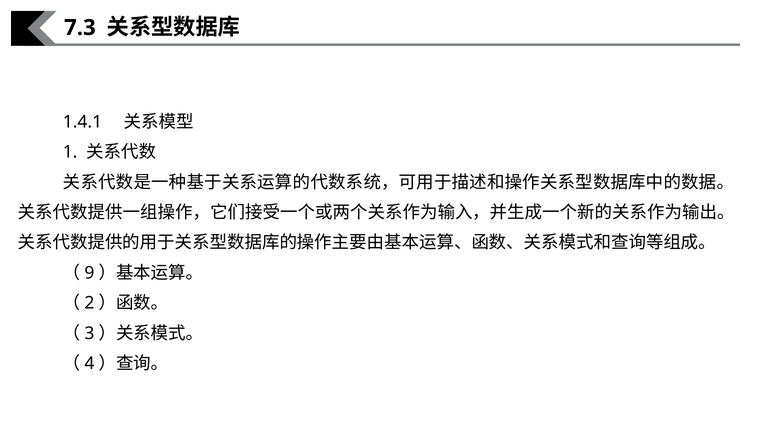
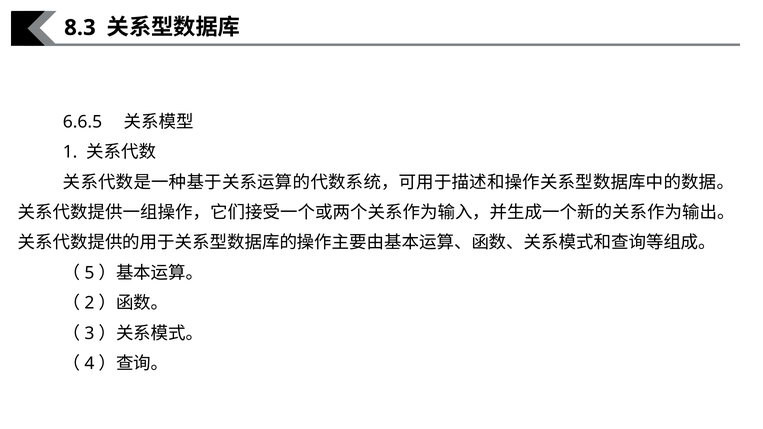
7.3: 7.3 -> 8.3 (80, 28)
1.4.1: 1.4.1 -> 6.6.5 (82, 122)
9: 9 -> 5 (89, 273)
